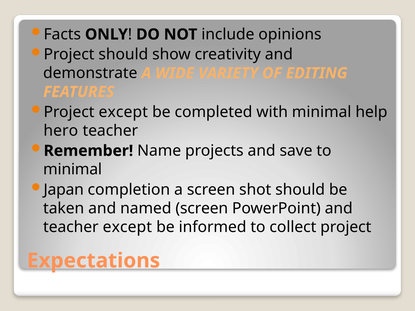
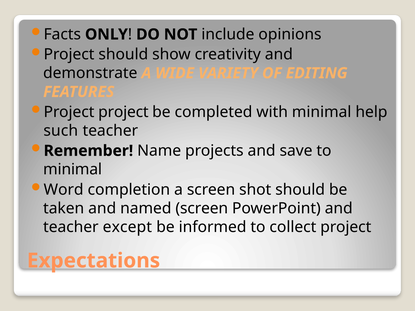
Project except: except -> project (123, 112)
hero: hero -> such (61, 131)
Japan: Japan -> Word (64, 190)
